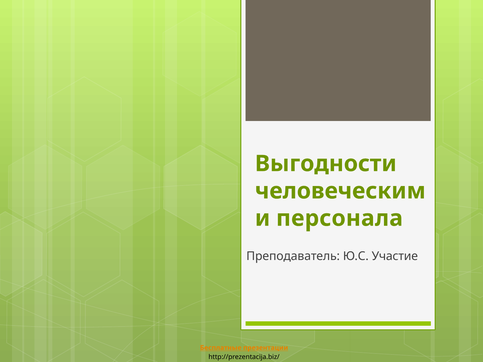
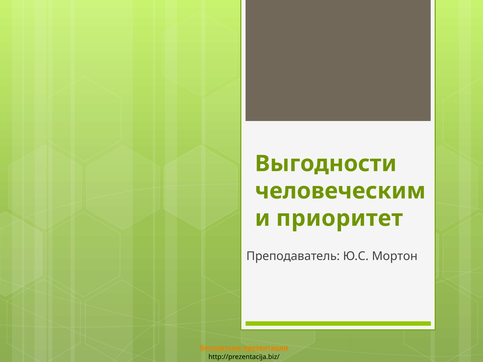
персонала: персонала -> приоритет (339, 218)
Участие: Участие -> Мортон (395, 256)
